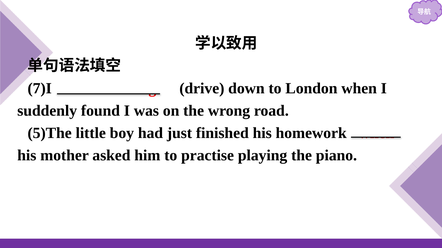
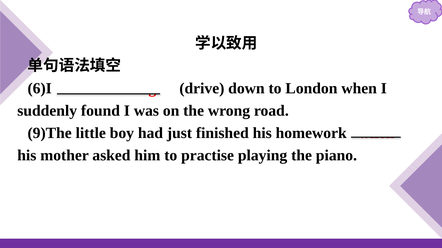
7)I: 7)I -> 6)I (40, 88)
5)The: 5)The -> 9)The (50, 133)
